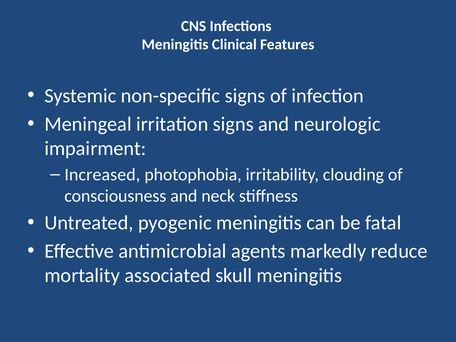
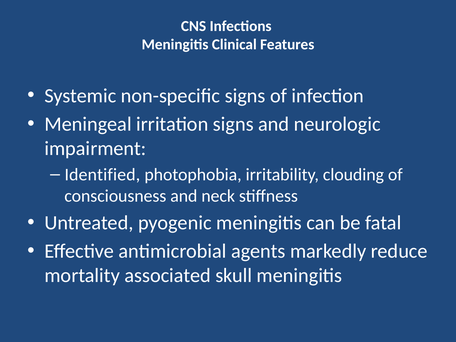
Increased: Increased -> Identified (102, 175)
